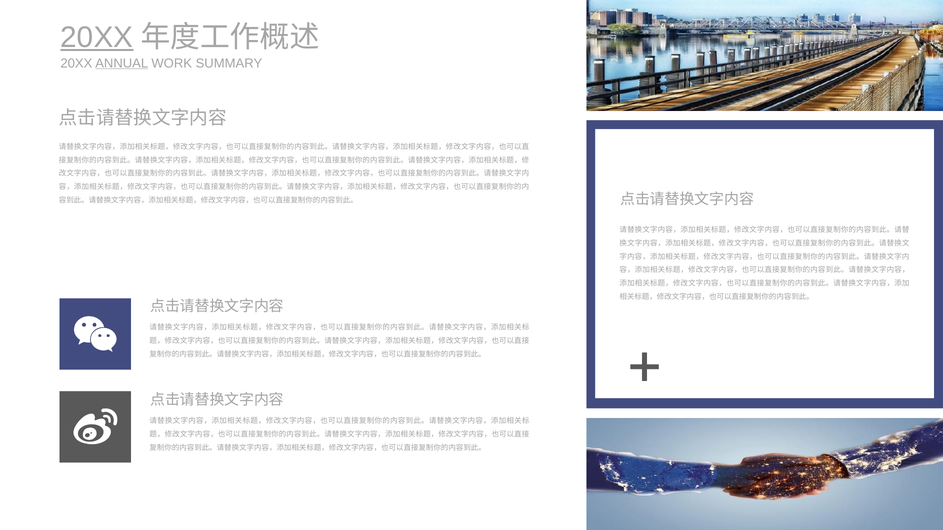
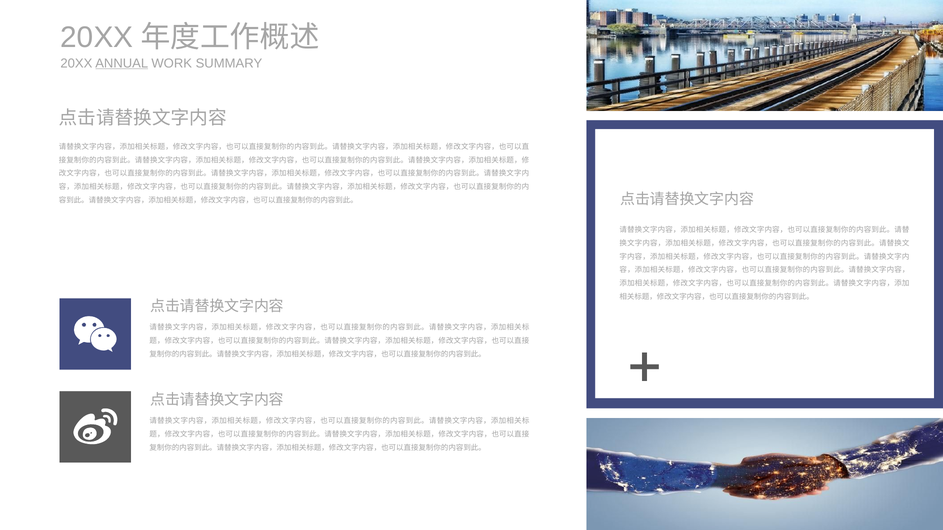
20XX underline: present -> none (97, 37)
